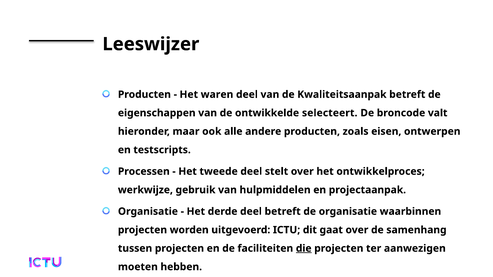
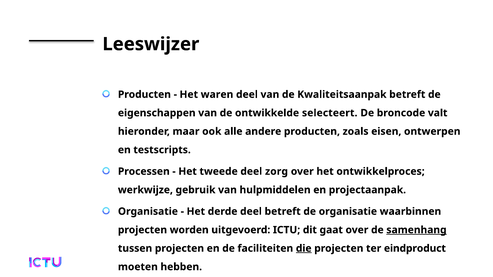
stelt: stelt -> zorg (277, 172)
samenhang underline: none -> present (416, 230)
aanwezigen: aanwezigen -> eindproduct (415, 249)
